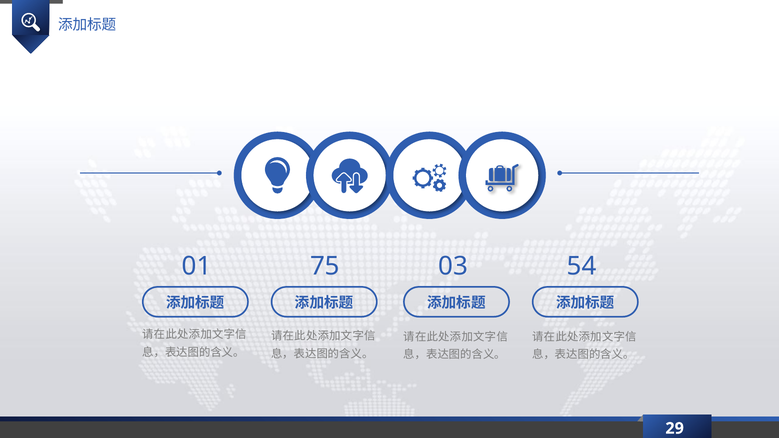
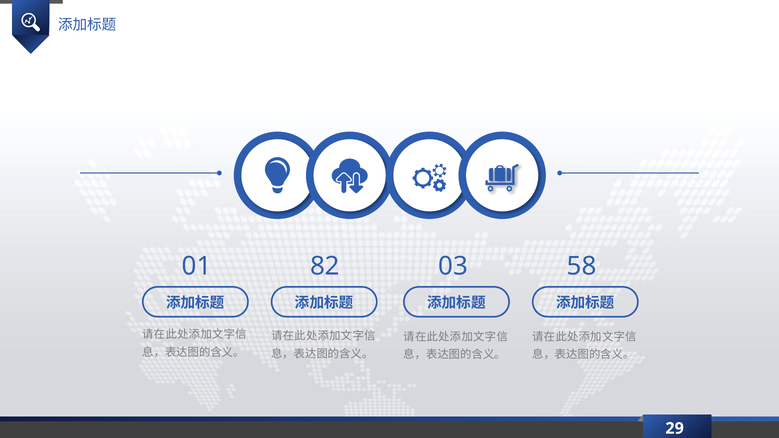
75: 75 -> 82 (325, 266)
54: 54 -> 58 (582, 266)
